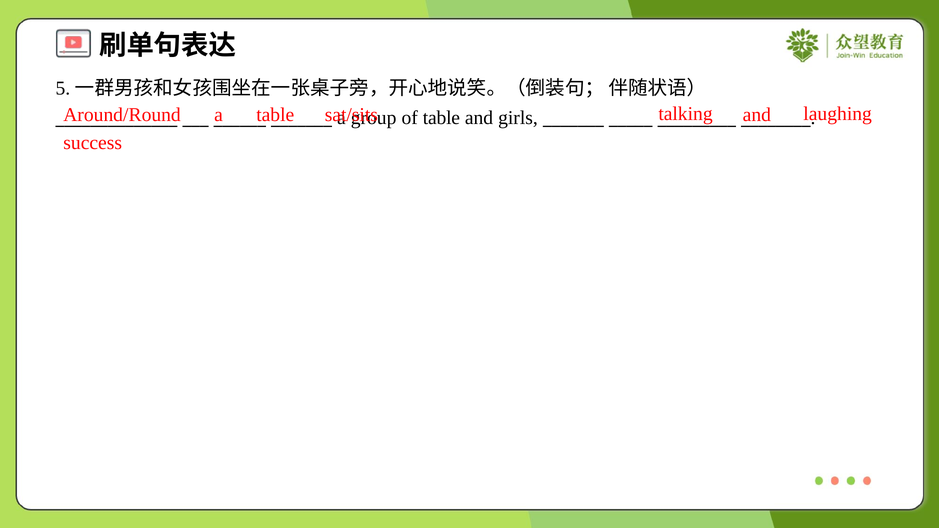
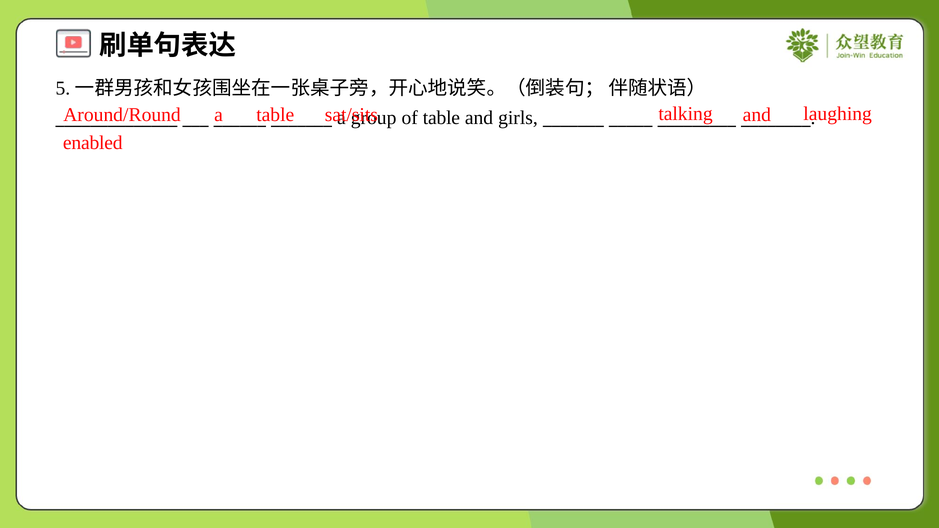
success: success -> enabled (93, 143)
